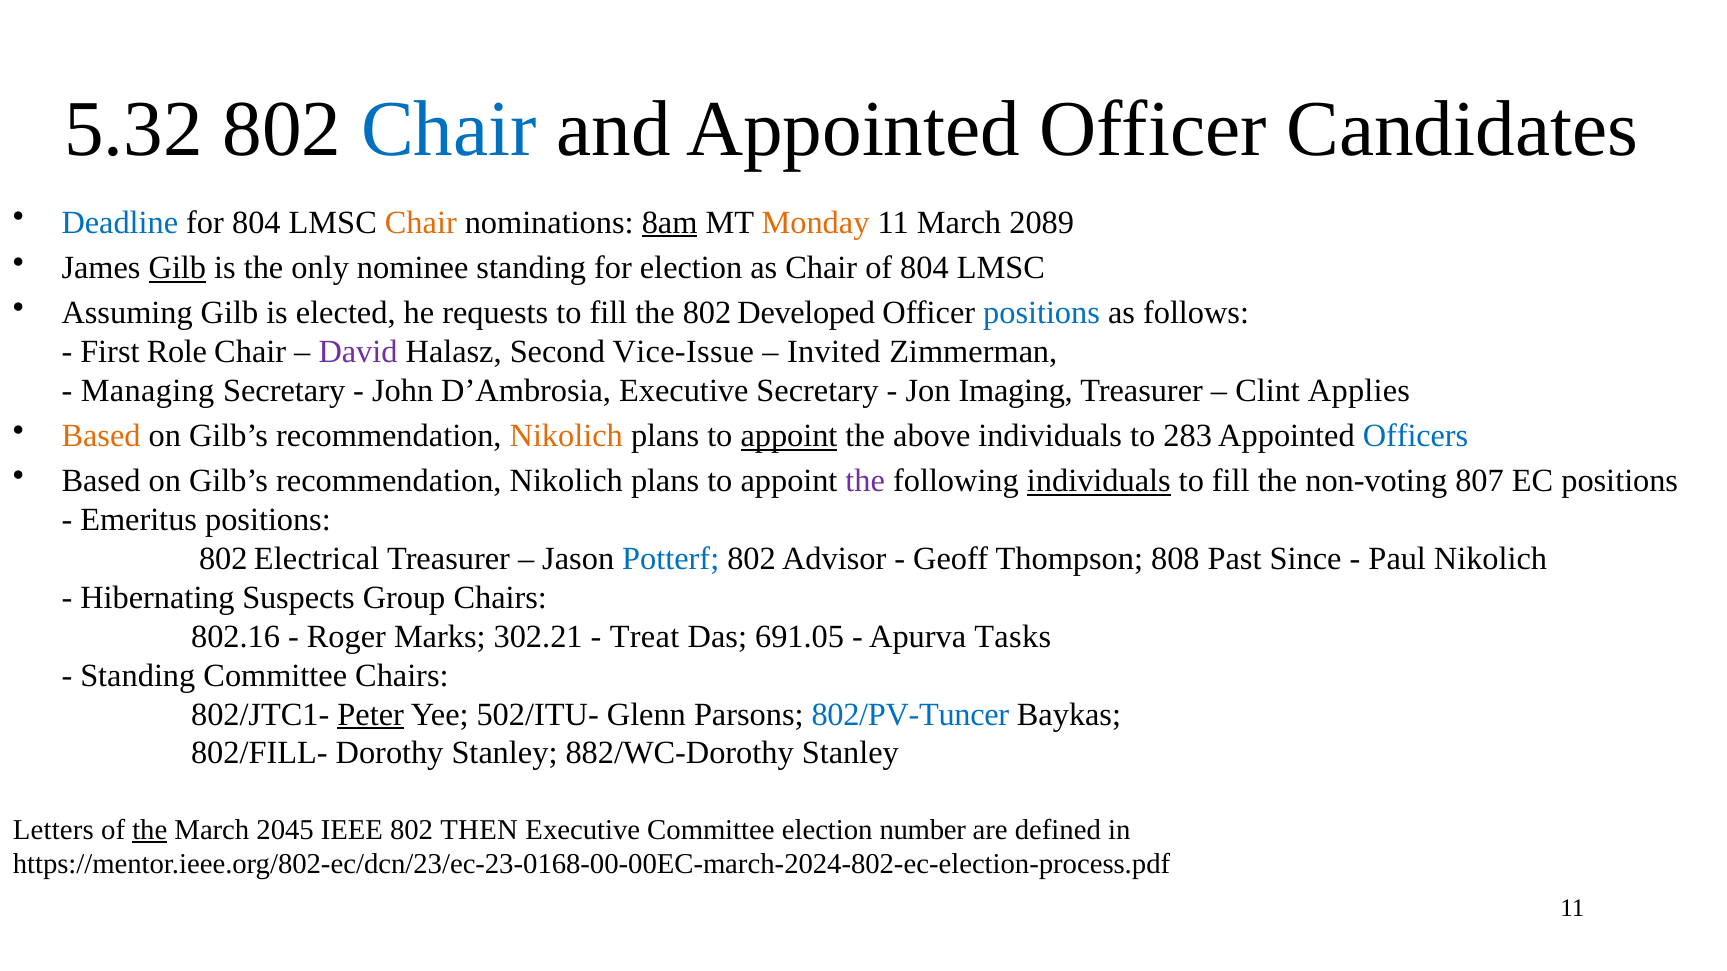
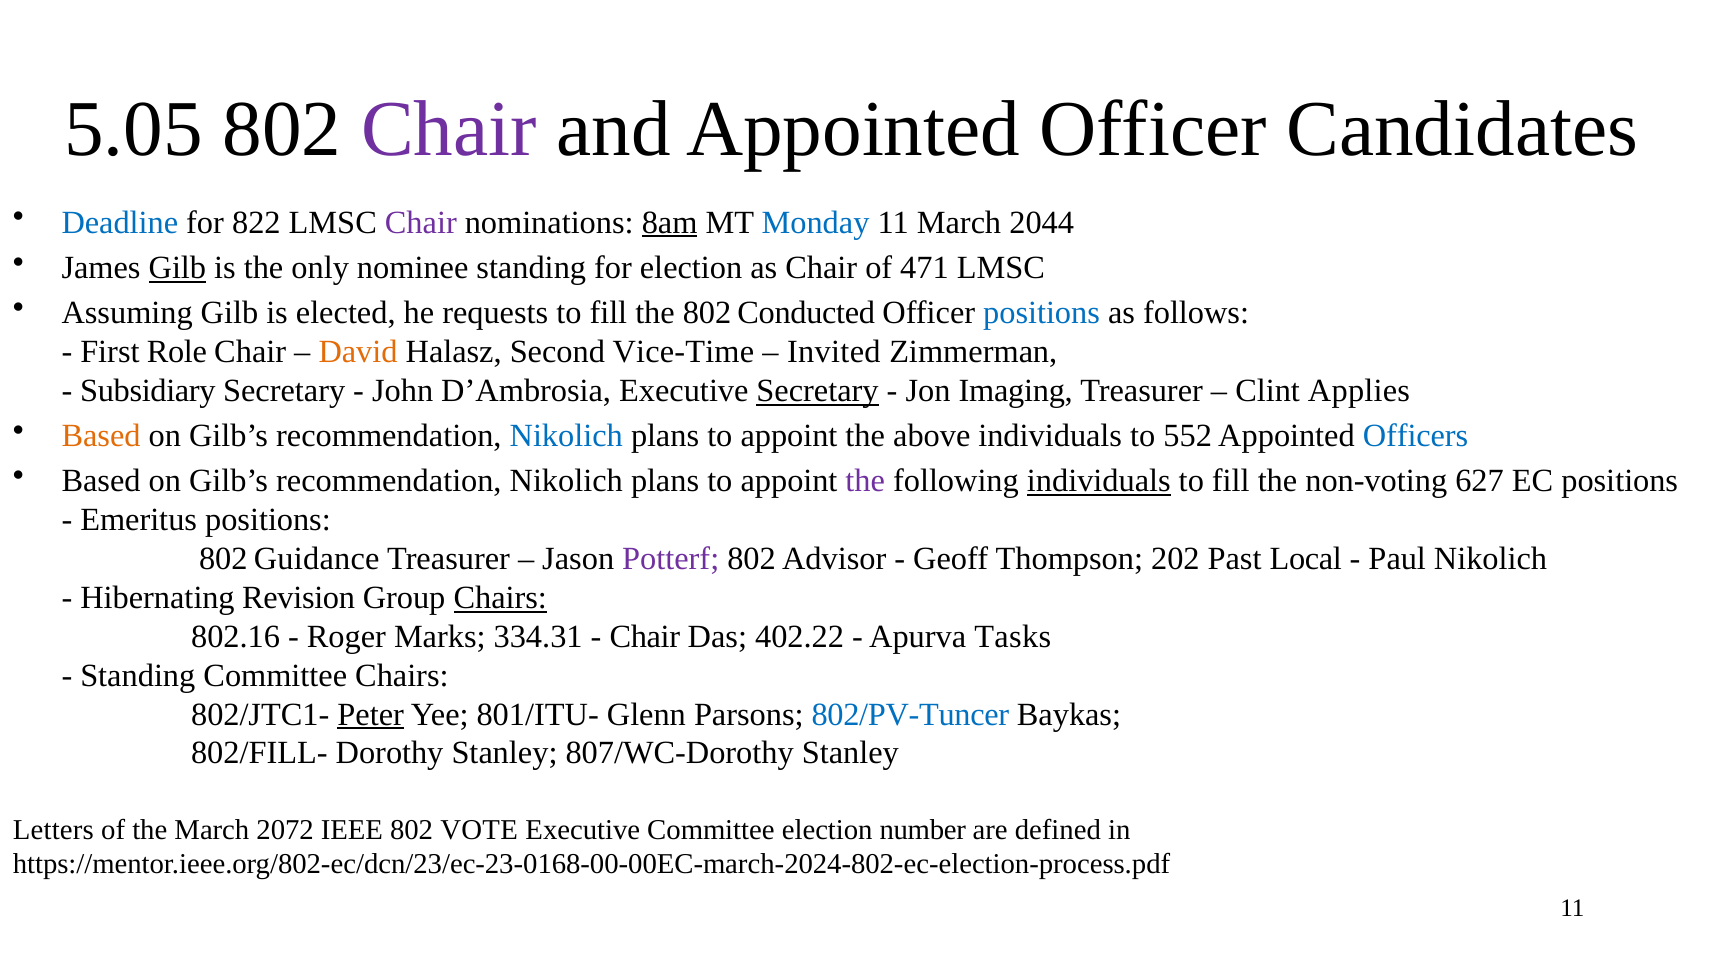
5.32: 5.32 -> 5.05 (134, 130)
Chair colour: blue -> purple (449, 130)
for 804: 804 -> 822 (256, 222)
Chair colour: orange -> purple (421, 222)
Monday colour: orange -> blue (816, 222)
2089: 2089 -> 2044 (1042, 222)
of 804: 804 -> 471 (924, 268)
Developed: Developed -> Conducted (806, 313)
David colour: purple -> orange (358, 352)
Vice-Issue: Vice-Issue -> Vice-Time (683, 352)
Managing: Managing -> Subsidiary (148, 391)
Secretary underline: none -> present (818, 391)
Nikolich colour: orange -> blue (566, 436)
appoint underline: present -> none (789, 436)
283: 283 -> 552 (1188, 436)
807: 807 -> 627 (1480, 482)
Electrical: Electrical -> Guidance (317, 559)
Potterf colour: blue -> purple (671, 559)
808: 808 -> 202 (1175, 559)
Since: Since -> Local (1306, 559)
Suspects: Suspects -> Revision (299, 598)
Chairs underline: none -> present (500, 598)
302.21: 302.21 -> 334.31 (538, 637)
Treat: Treat -> Chair (645, 637)
691.05: 691.05 -> 402.22 (800, 637)
502/ITU-: 502/ITU- -> 801/ITU- (538, 715)
882/WC-Dorothy: 882/WC-Dorothy -> 807/WC-Dorothy (680, 754)
the underline: present -> none (150, 830)
2045: 2045 -> 2072 (285, 830)
THEN: THEN -> VOTE (479, 830)
